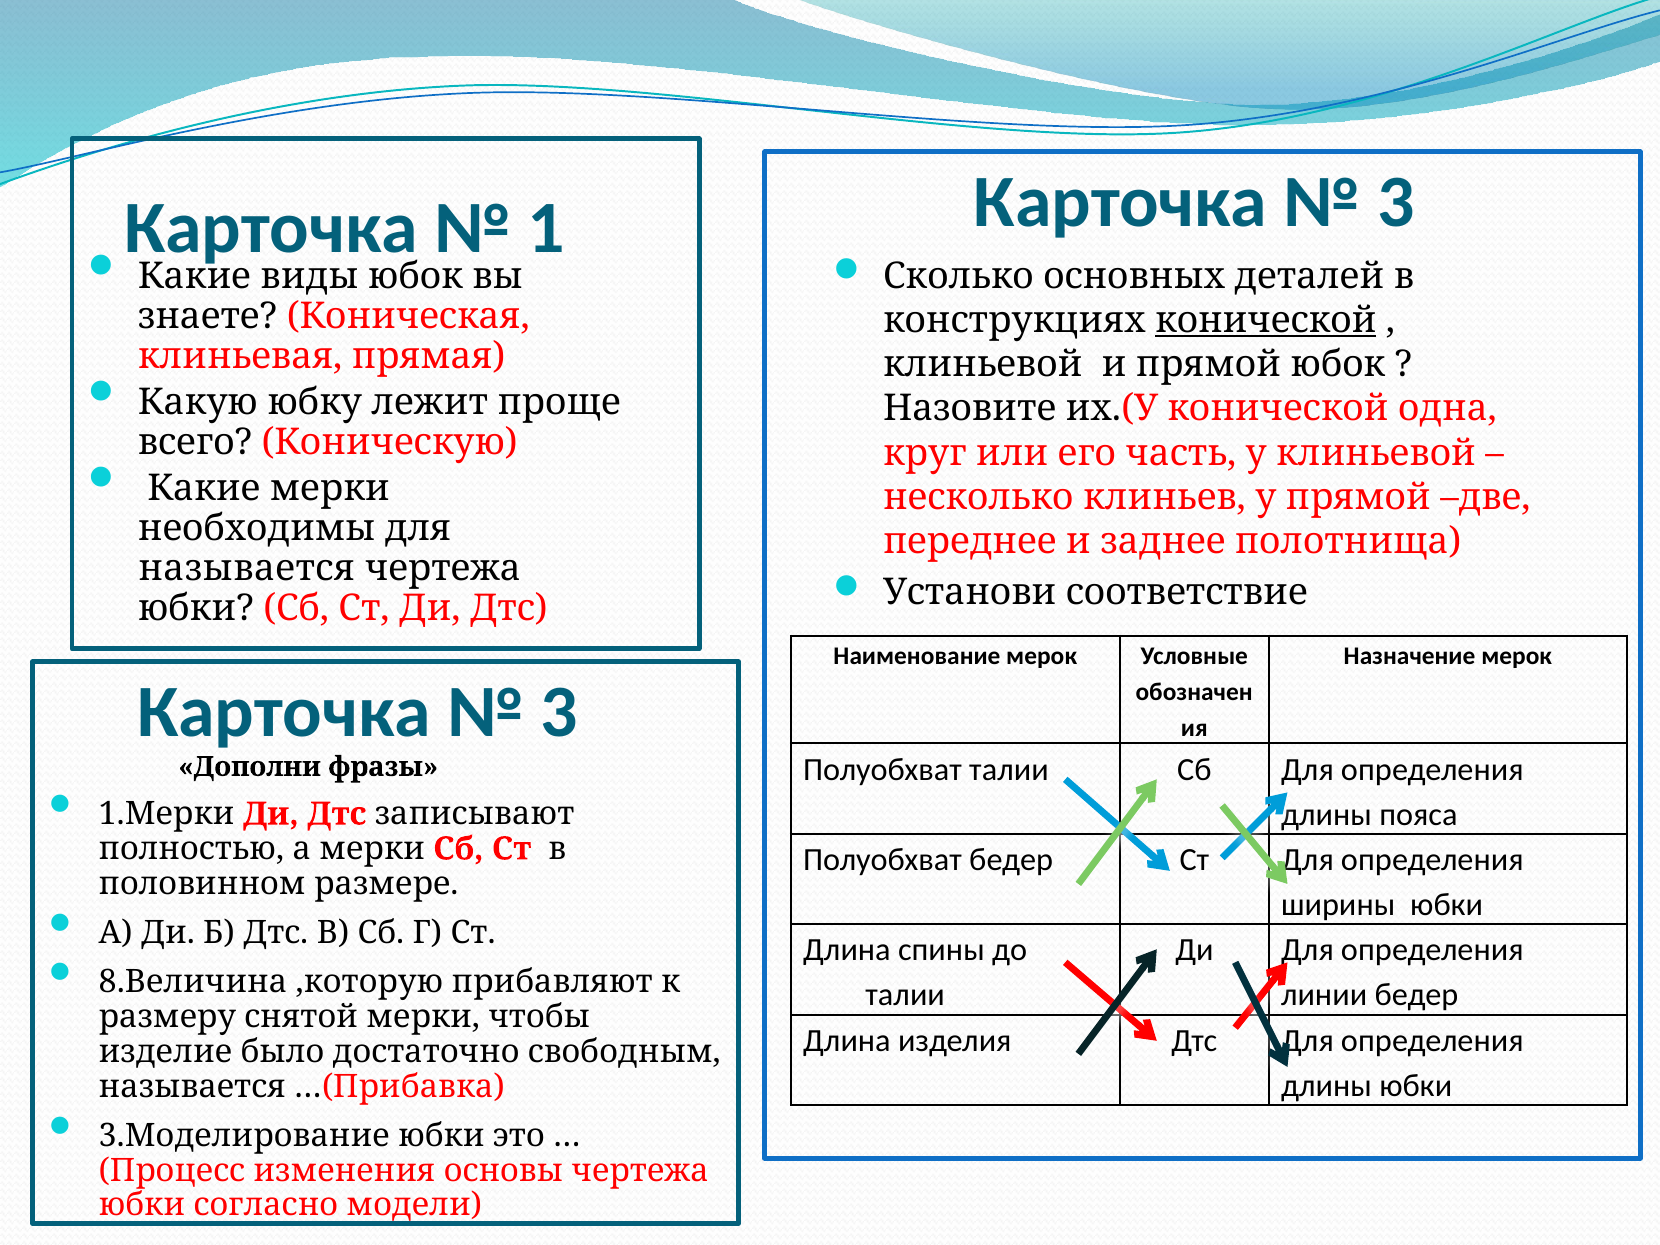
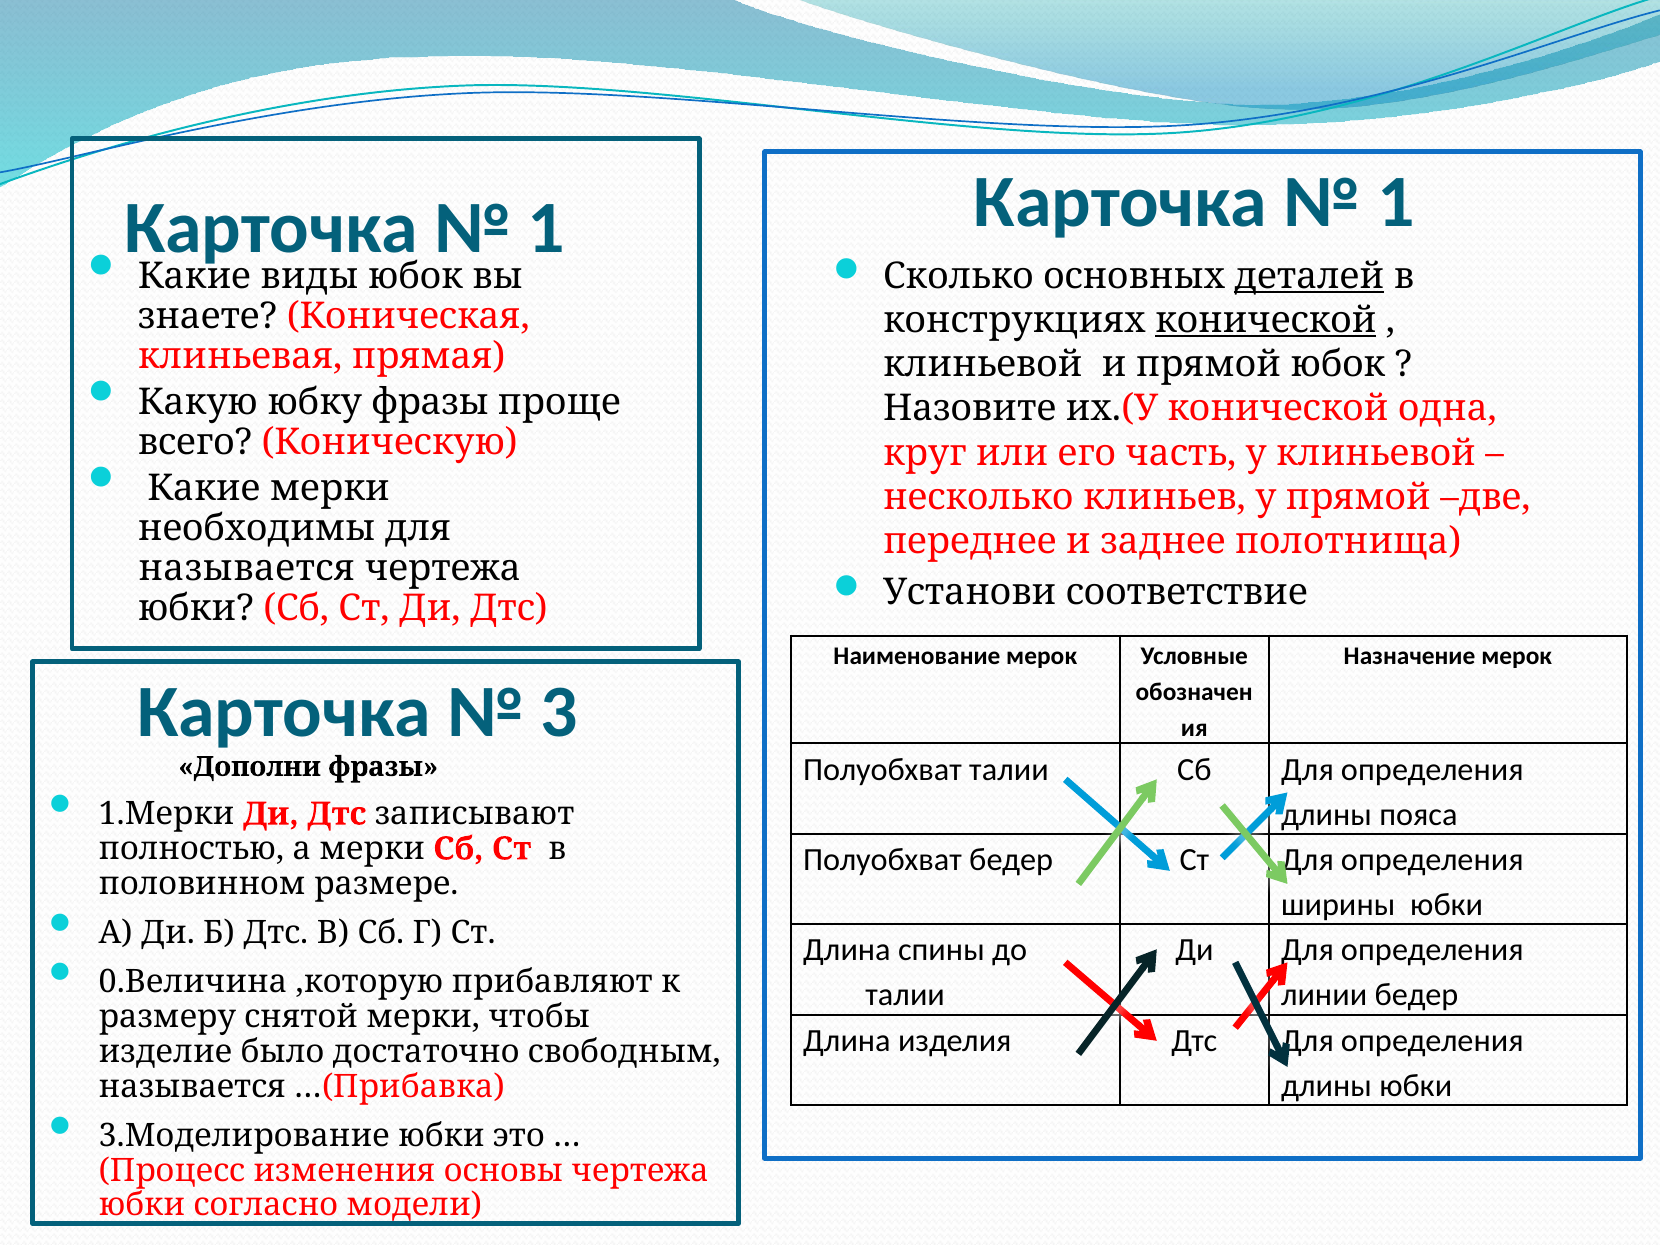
3: 3 -> 1 (1396, 202)
деталей underline: none -> present (1309, 276)
юбку лежит: лежит -> фразы (430, 402)
8.Величина: 8.Величина -> 0.Величина (193, 982)
